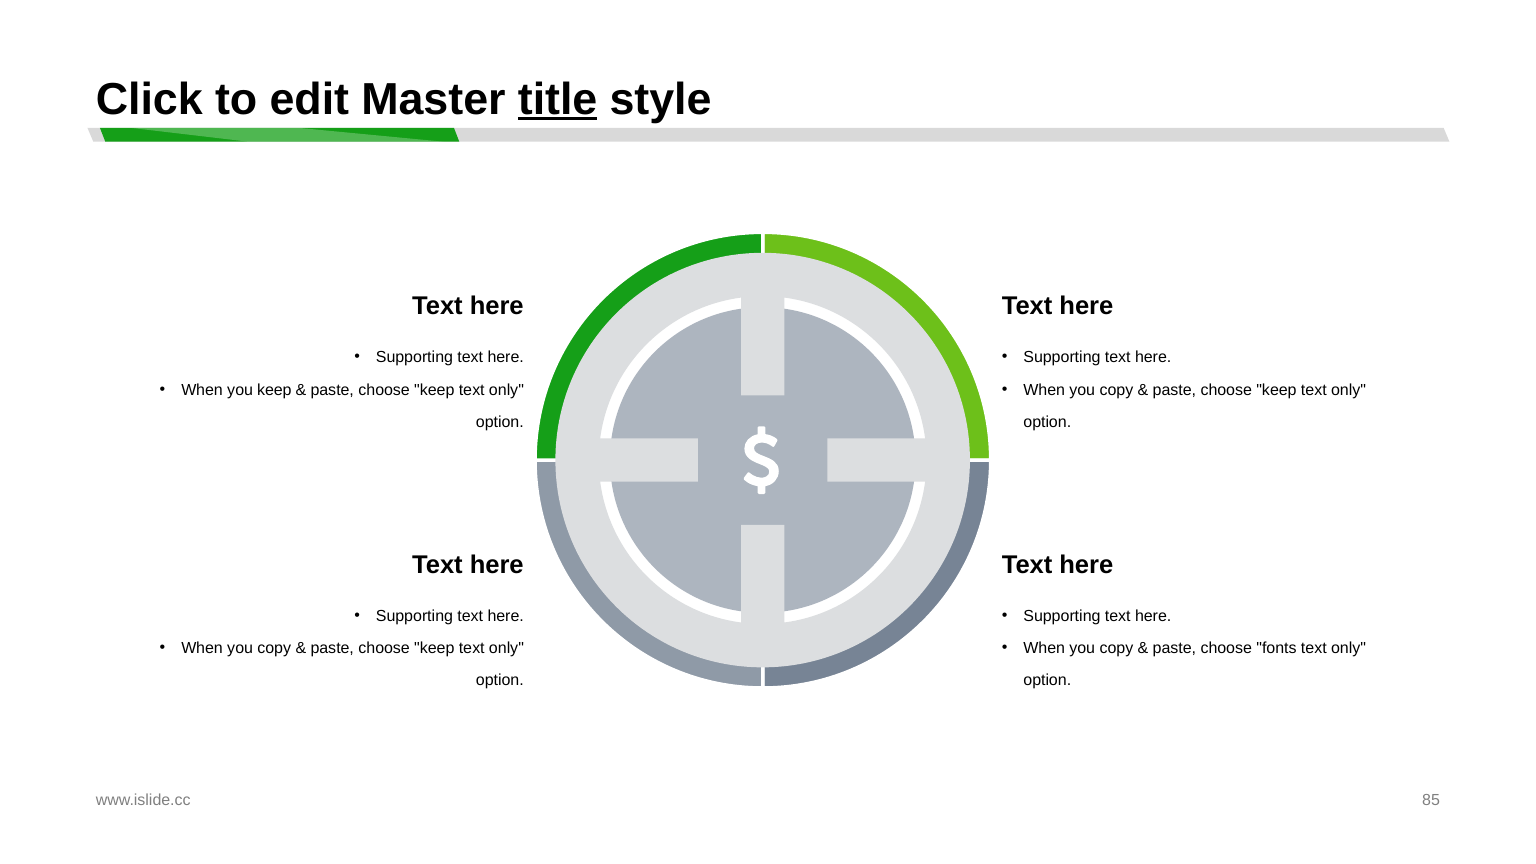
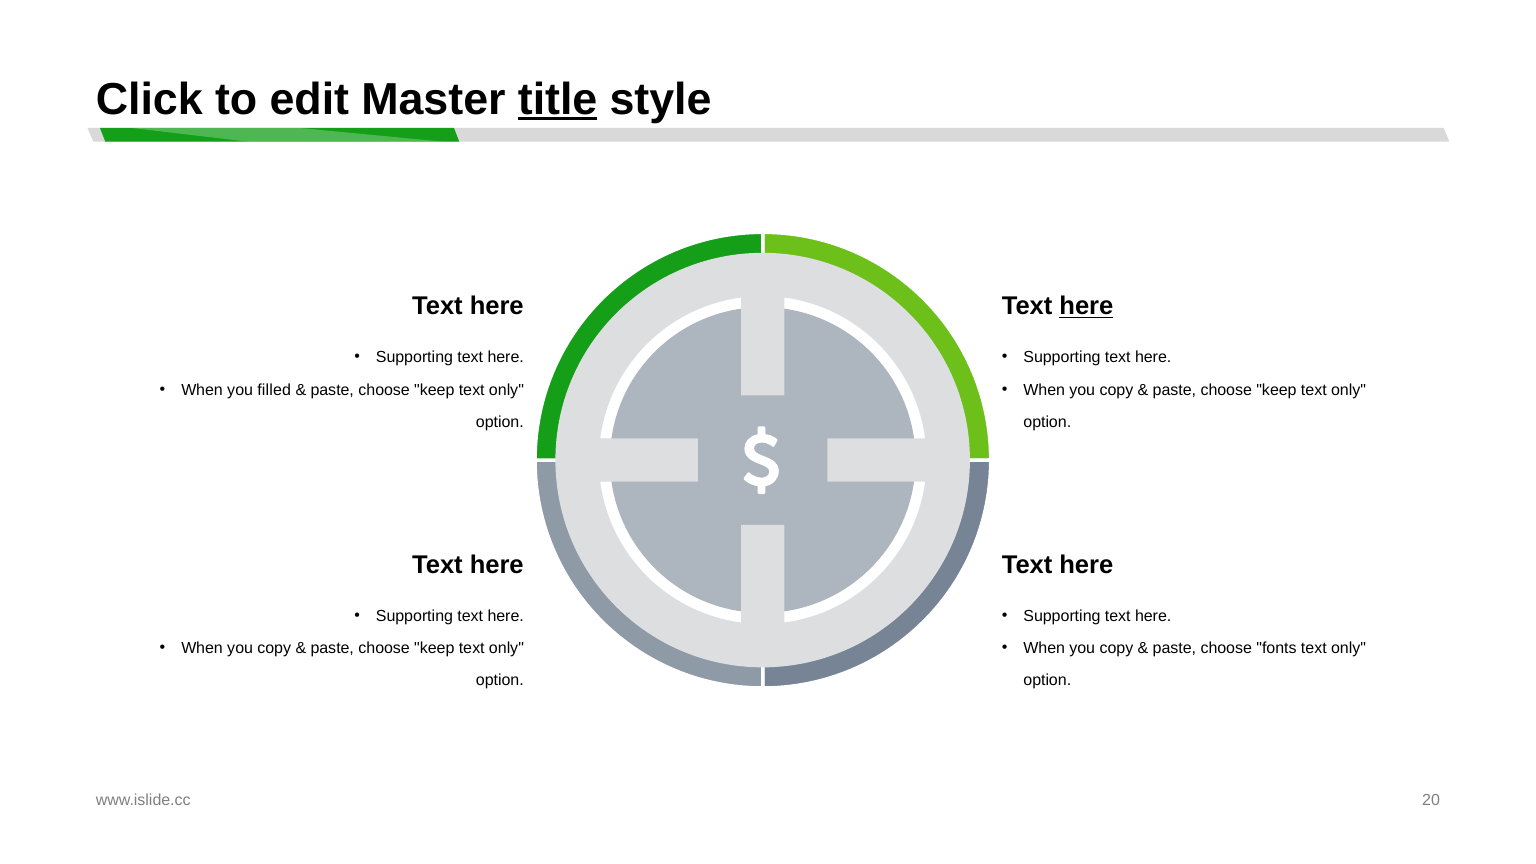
here underline: none -> present (1086, 306)
you keep: keep -> filled (274, 390)
85: 85 -> 20 (1431, 800)
